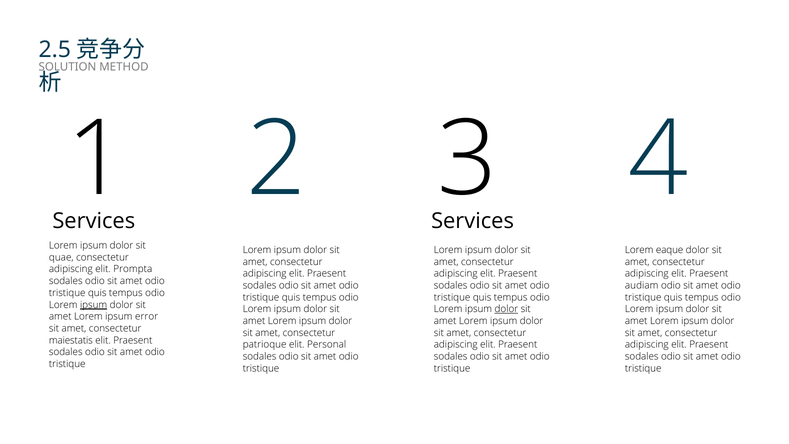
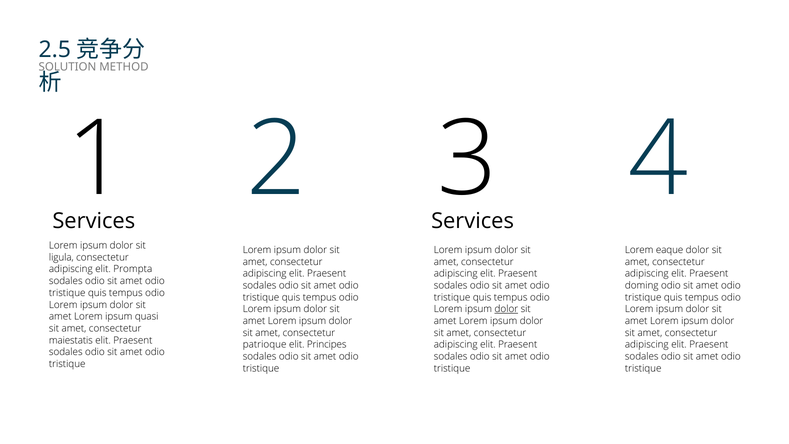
quae: quae -> ligula (61, 257)
audiam: audiam -> doming (642, 285)
ipsum underline: present -> none (94, 305)
error: error -> quasi (147, 316)
Personal: Personal -> Principes (327, 345)
